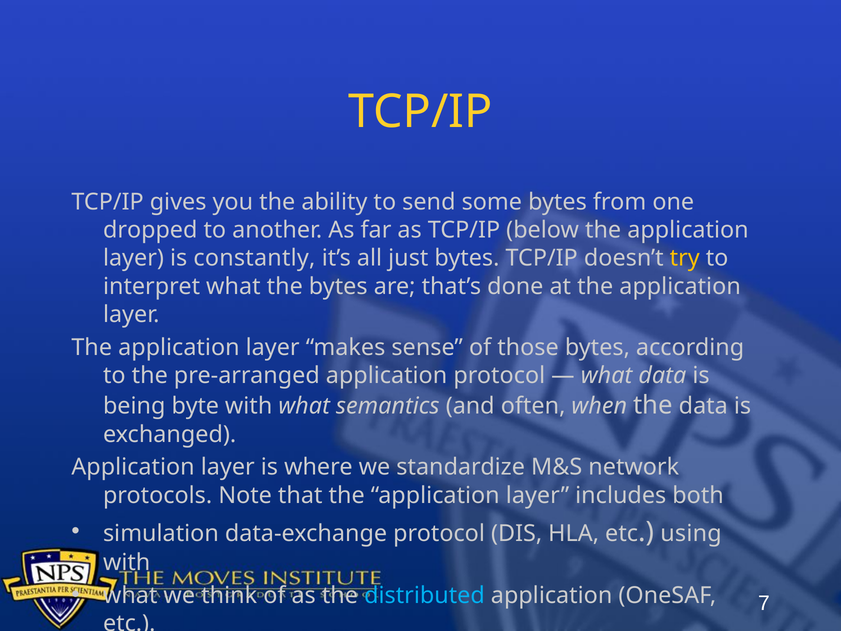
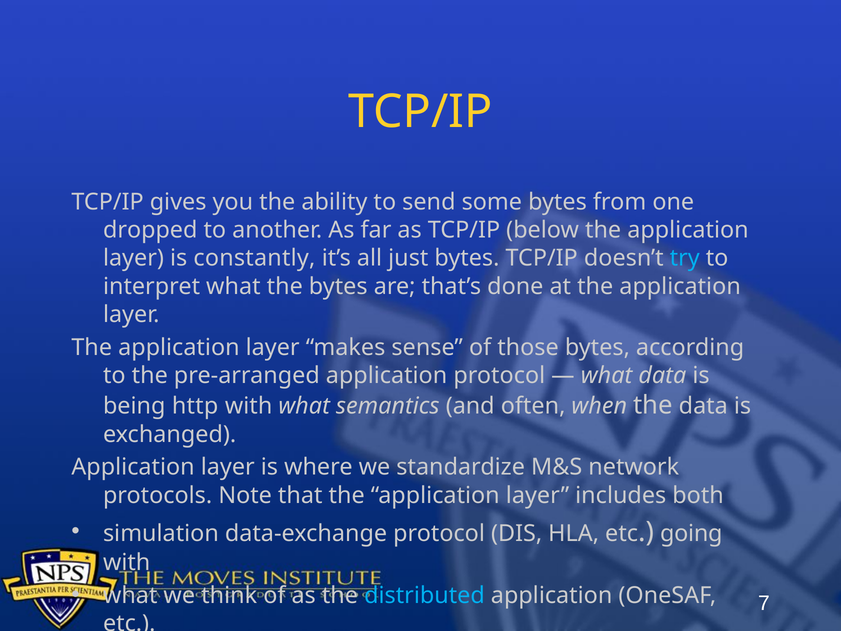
try colour: yellow -> light blue (685, 258)
byte: byte -> http (195, 406)
using: using -> going (691, 533)
